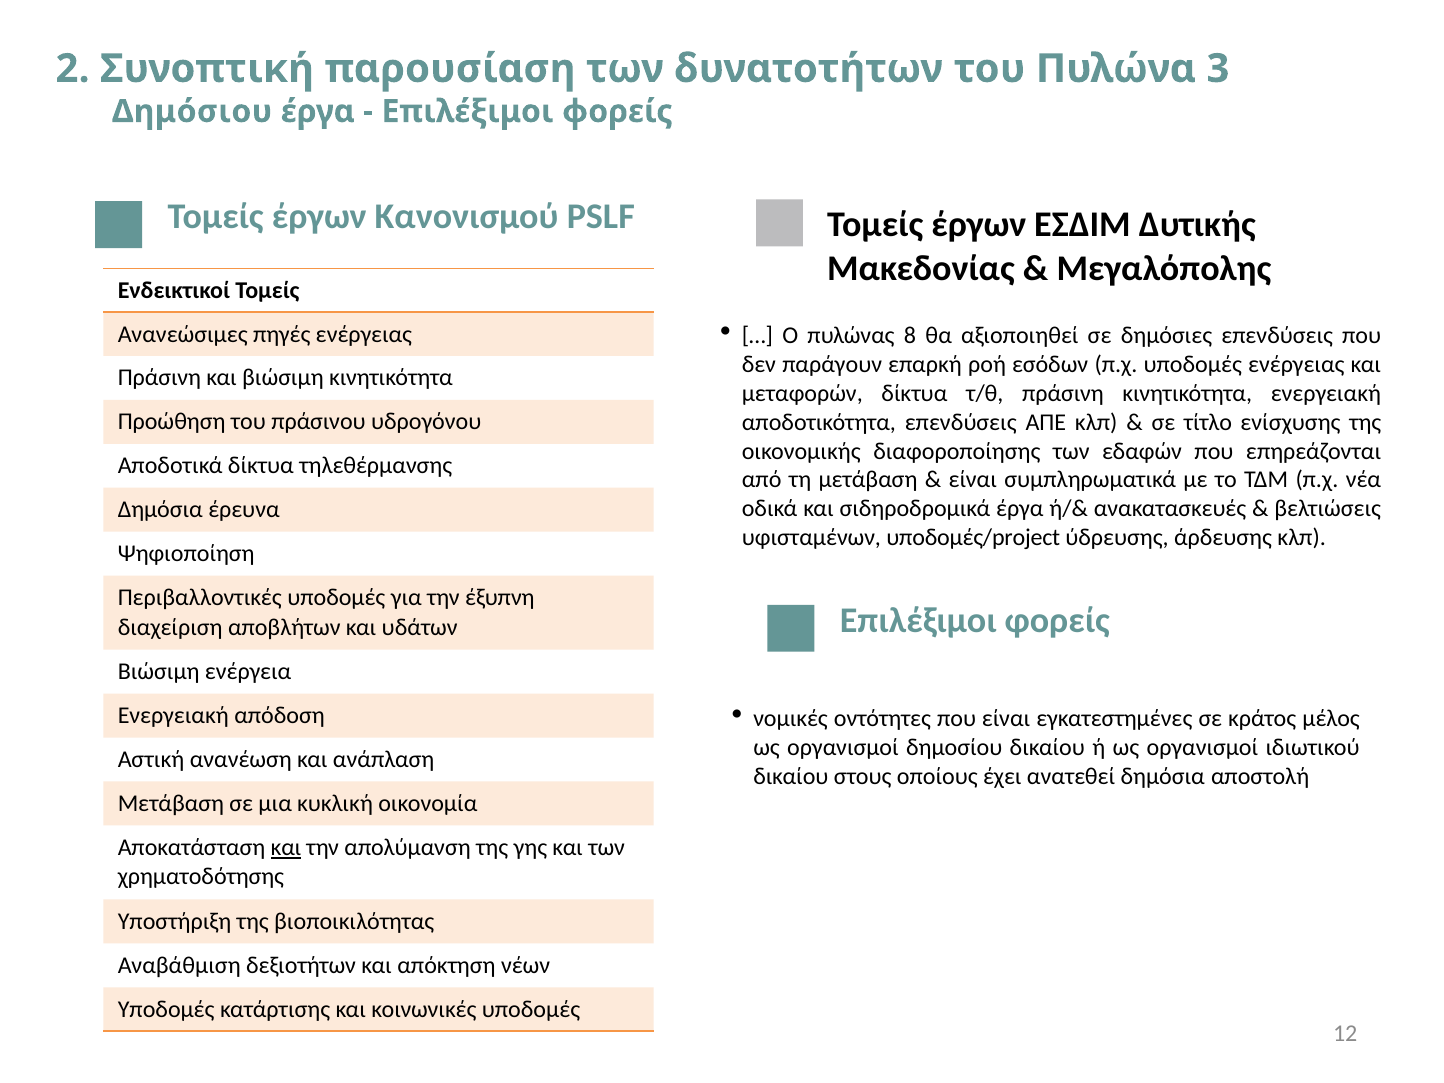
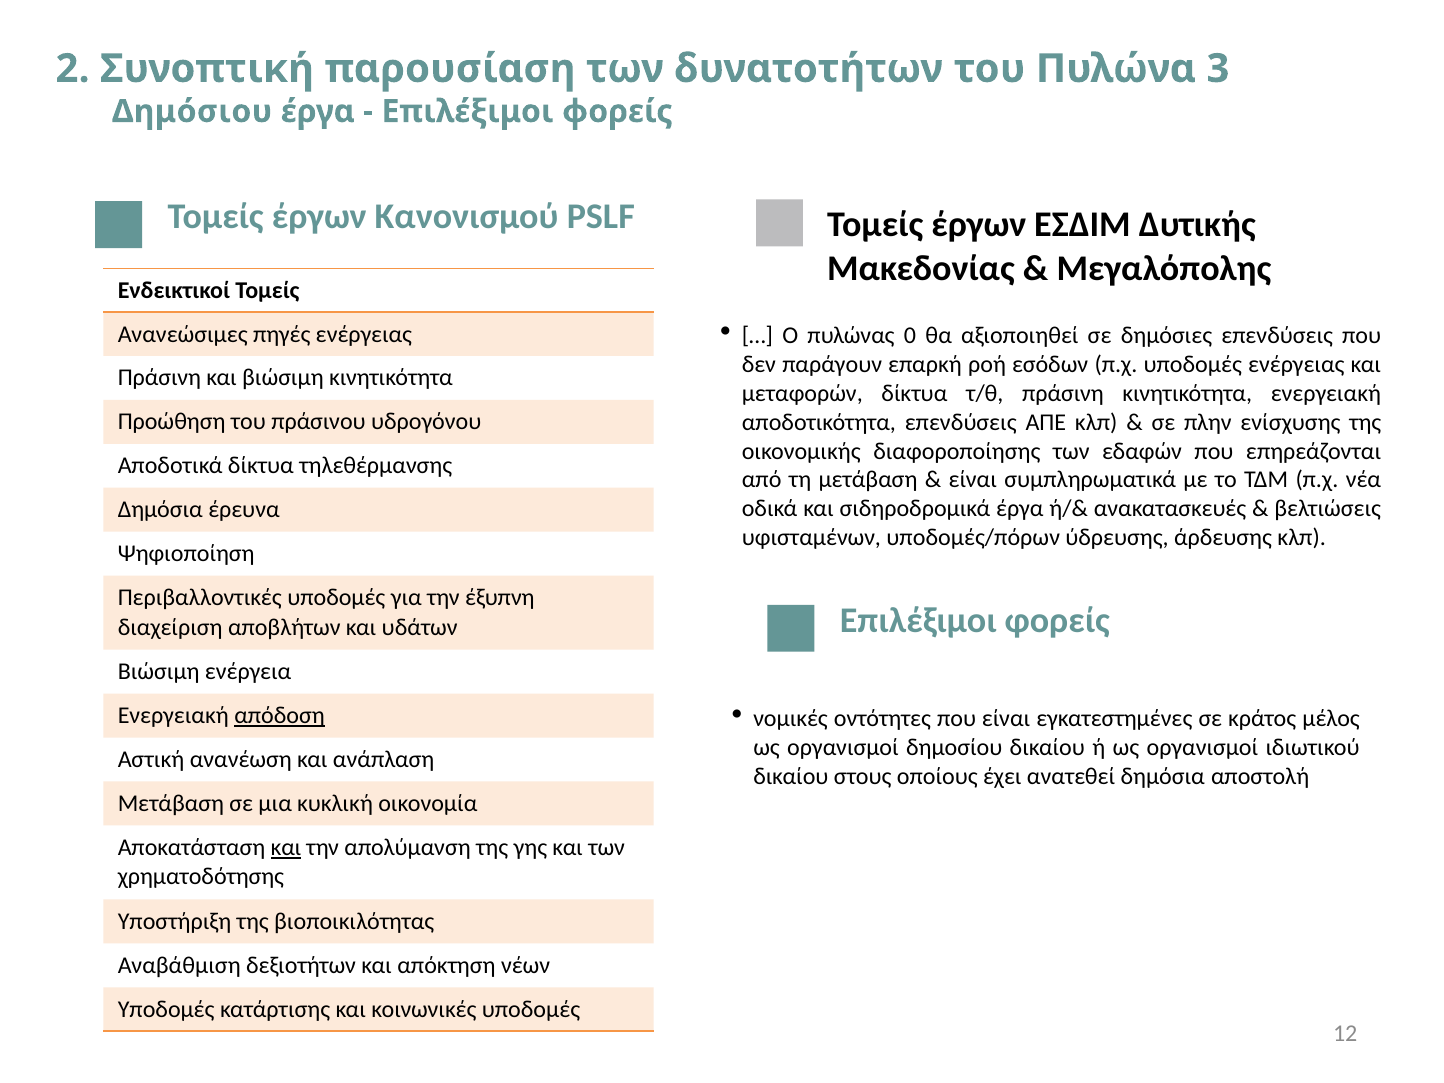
8: 8 -> 0 (910, 336)
τίτλο: τίτλο -> πλην (1208, 422)
υποδομές/project: υποδομές/project -> υποδομές/πόρων (973, 538)
απόδοση underline: none -> present (280, 716)
